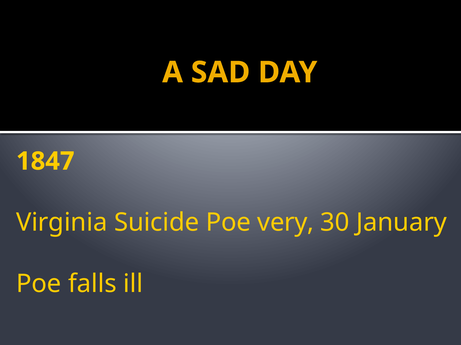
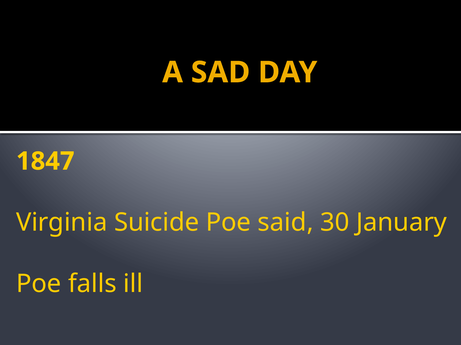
very: very -> said (286, 223)
